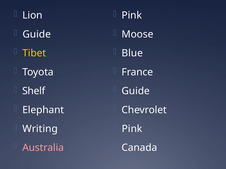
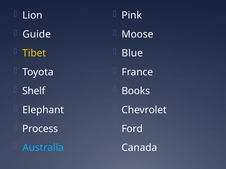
Guide: Guide -> Books (136, 91)
Writing: Writing -> Process (40, 129)
Pink: Pink -> Ford (132, 129)
Australia colour: pink -> light blue (43, 148)
